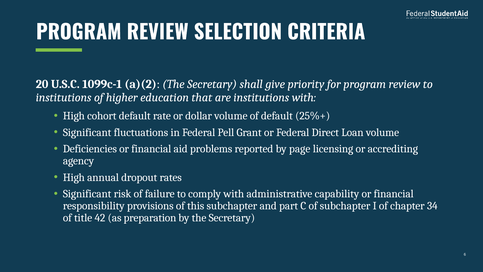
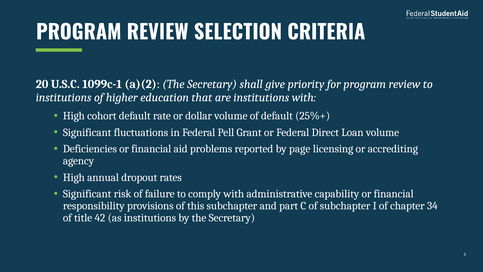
as preparation: preparation -> institutions (150, 218)
